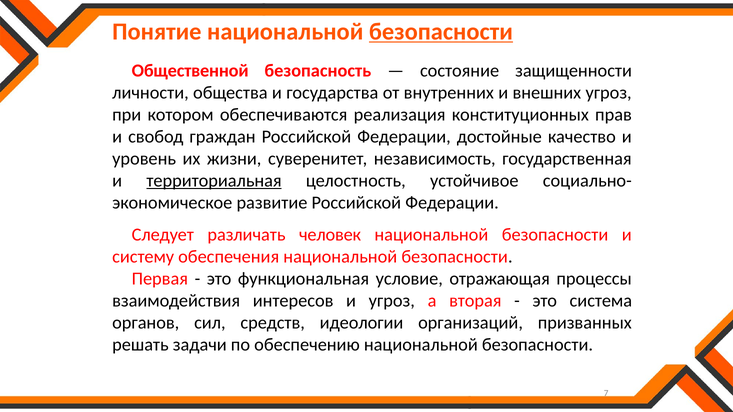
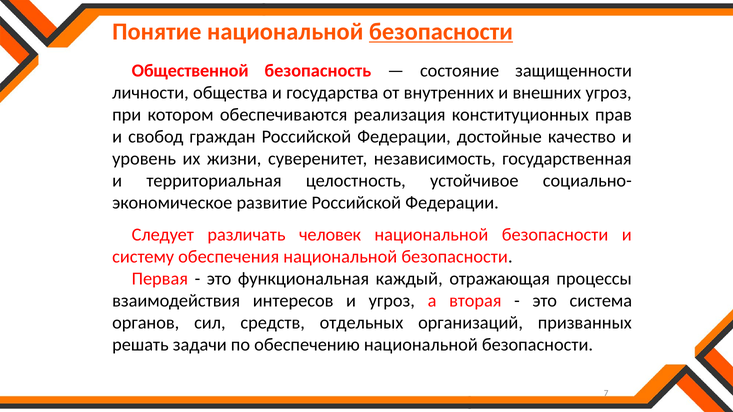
территориальная underline: present -> none (214, 181)
условие: условие -> каждый (409, 279)
идеологии: идеологии -> отдельных (361, 323)
